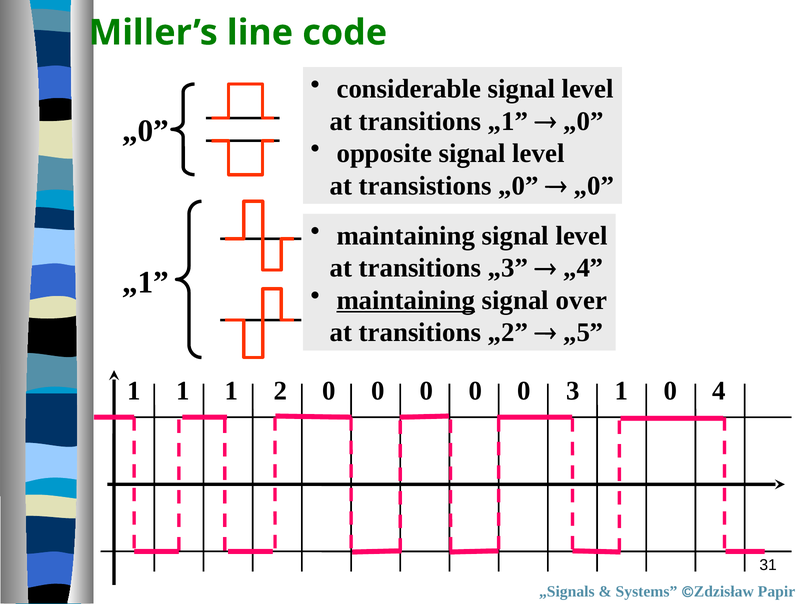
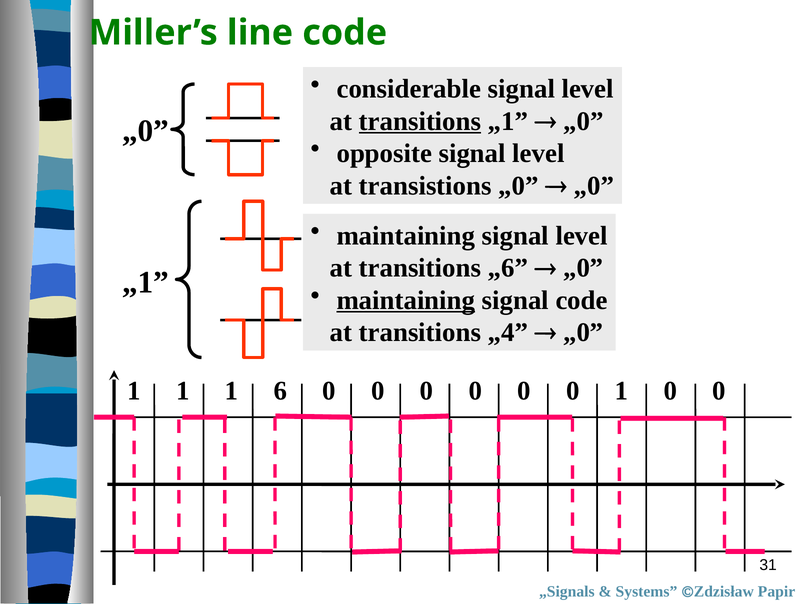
transitions underline: none -> present (420, 121)
„3: „3 -> „6 (508, 268)
„4: „4 -> „0 (583, 268)
signal over: over -> code (582, 300)
„2: „2 -> „4 (508, 332)
„5: „5 -> „0 (583, 332)
2: 2 -> 6 (280, 391)
3: 3 -> 0 (573, 391)
4: 4 -> 0 (719, 391)
